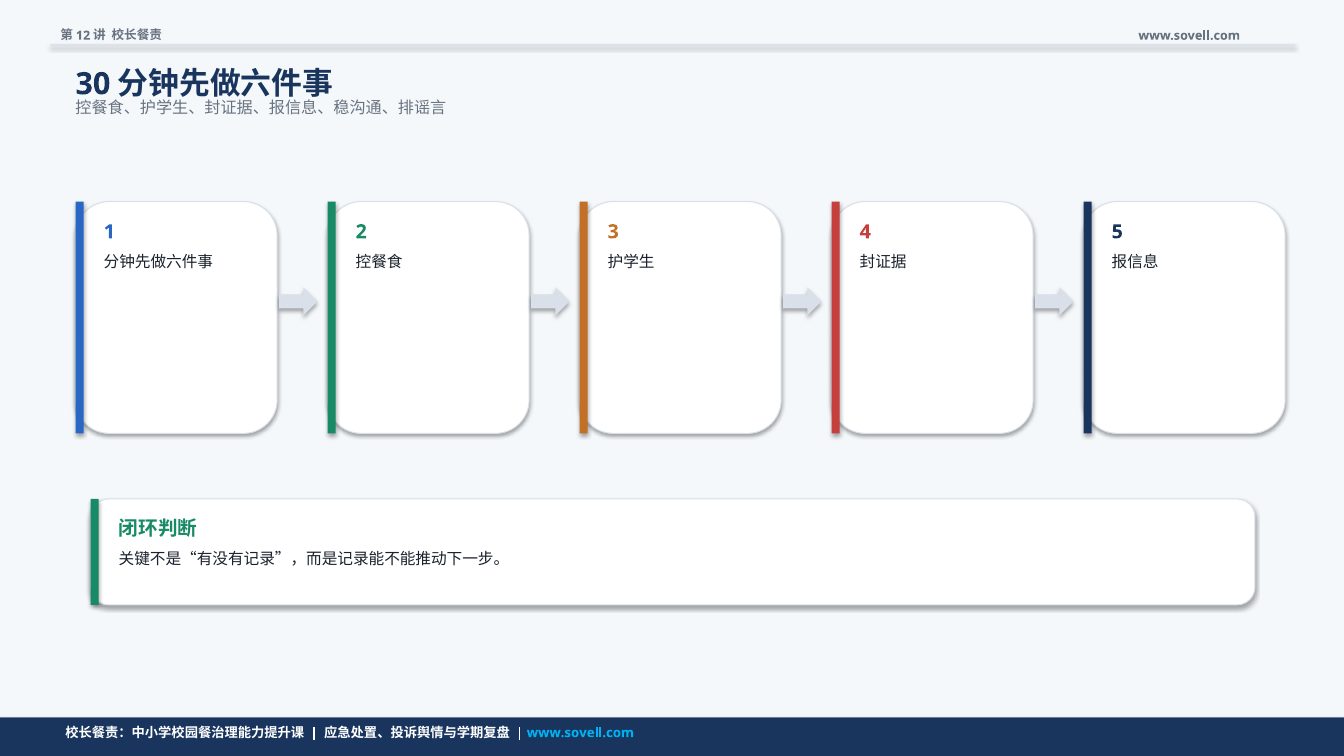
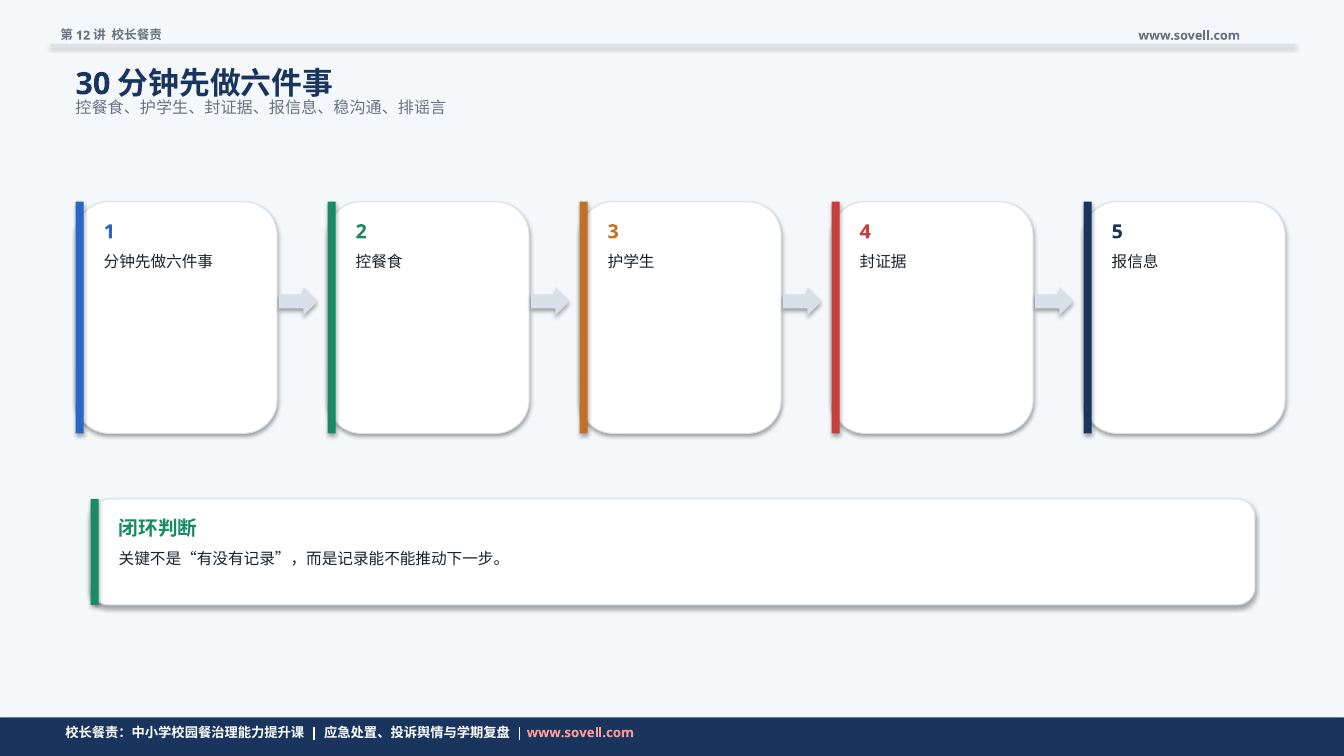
www.sovell.com colour: light blue -> pink (580, 733)
